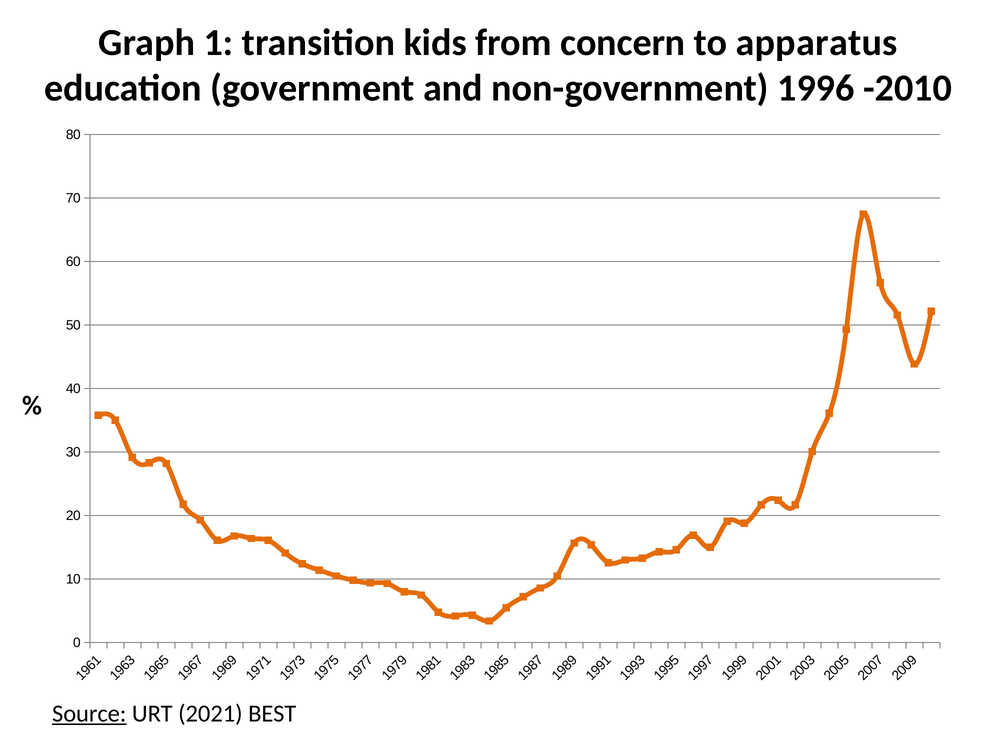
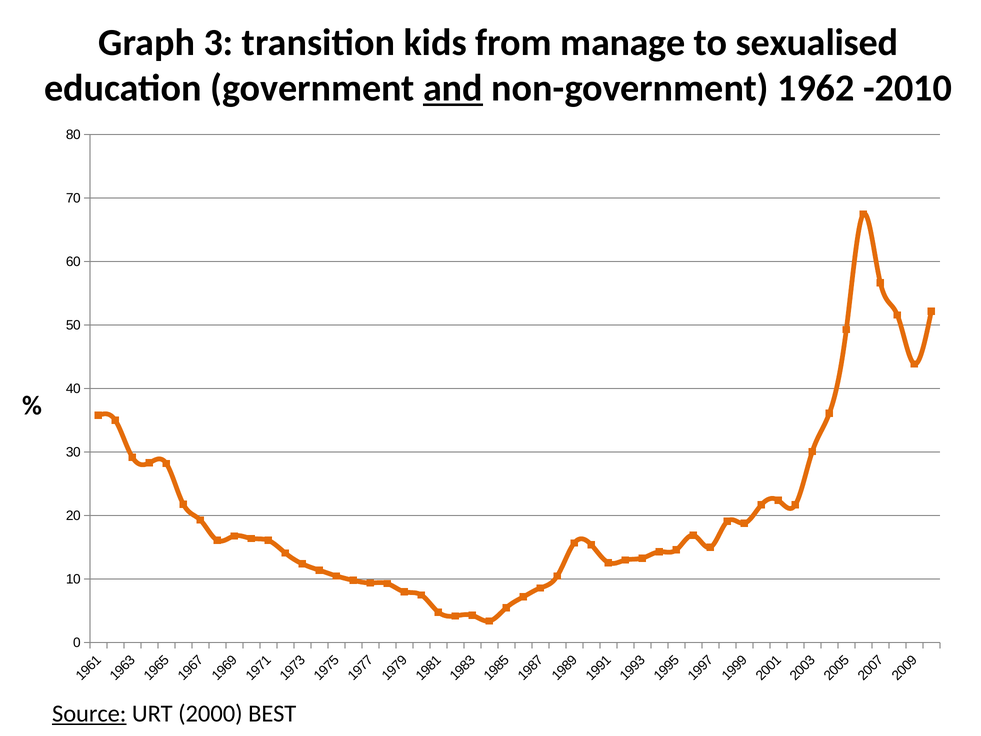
Graph 1: 1 -> 3 (219, 42)
concern: concern -> manage (623, 42)
apparatus: apparatus -> sexualised (817, 42)
and underline: none -> present (453, 88)
1996: 1996 -> 1962 (816, 88)
2021: 2021 -> 2000 (210, 714)
